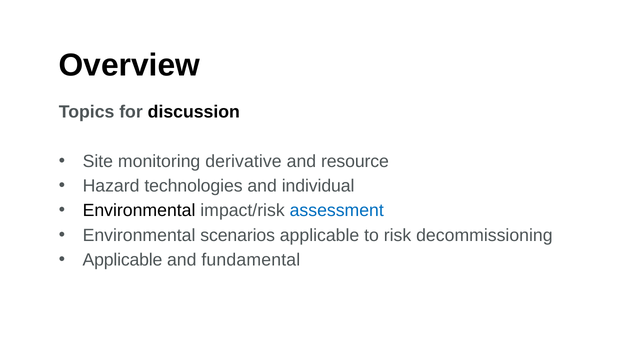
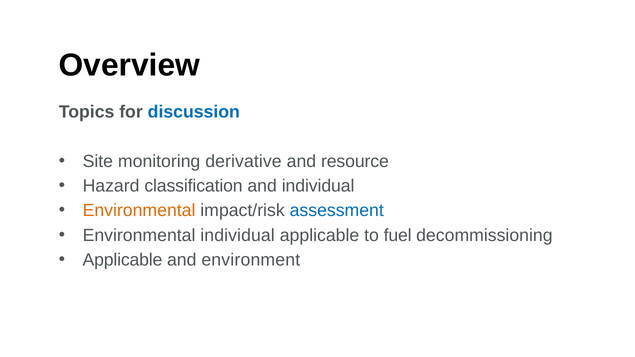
discussion colour: black -> blue (194, 112)
technologies: technologies -> classification (194, 186)
Environmental colour: black -> orange (139, 211)
Environmental scenarios: scenarios -> individual (238, 235)
risk: risk -> fuel (398, 235)
fundamental: fundamental -> environment (251, 260)
